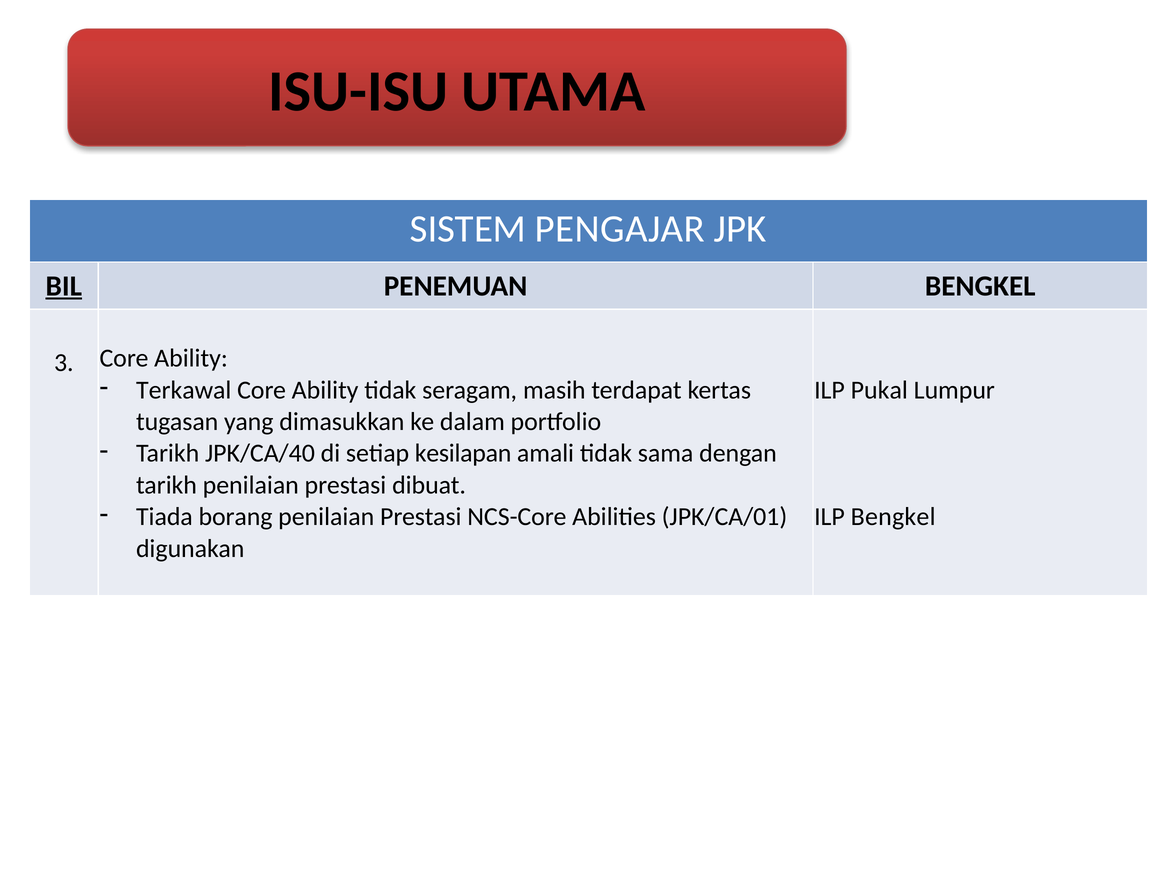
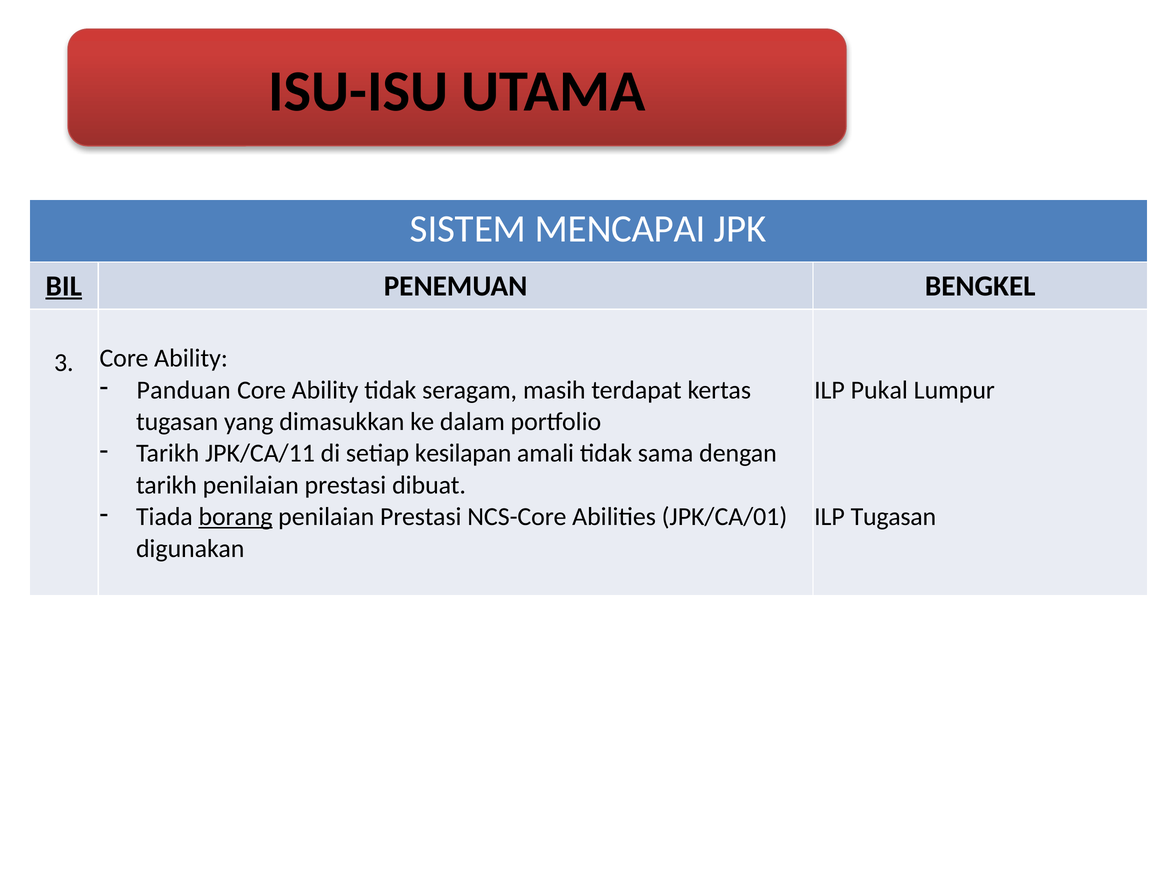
PENGAJAR: PENGAJAR -> MENCAPAI (620, 229)
Terkawal: Terkawal -> Panduan (184, 390)
JPK/CA/40: JPK/CA/40 -> JPK/CA/11 (260, 454)
borang underline: none -> present (235, 517)
ILP Bengkel: Bengkel -> Tugasan (893, 517)
